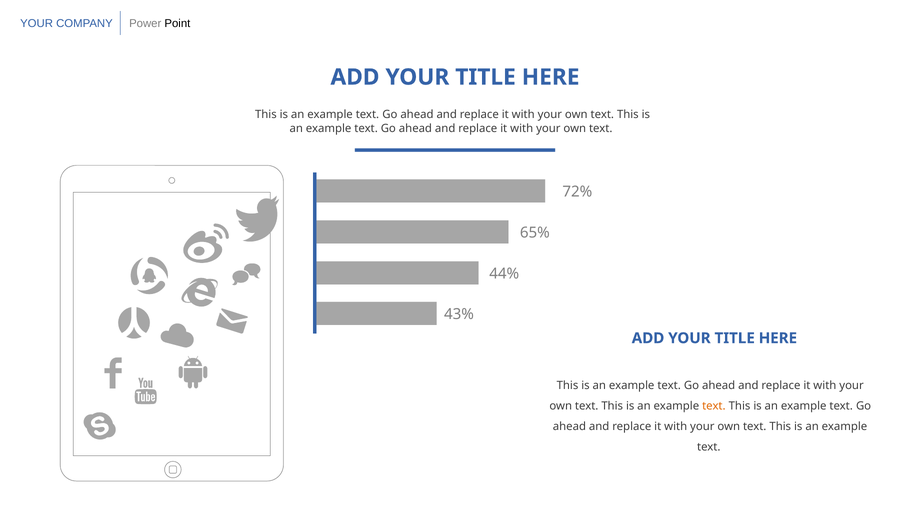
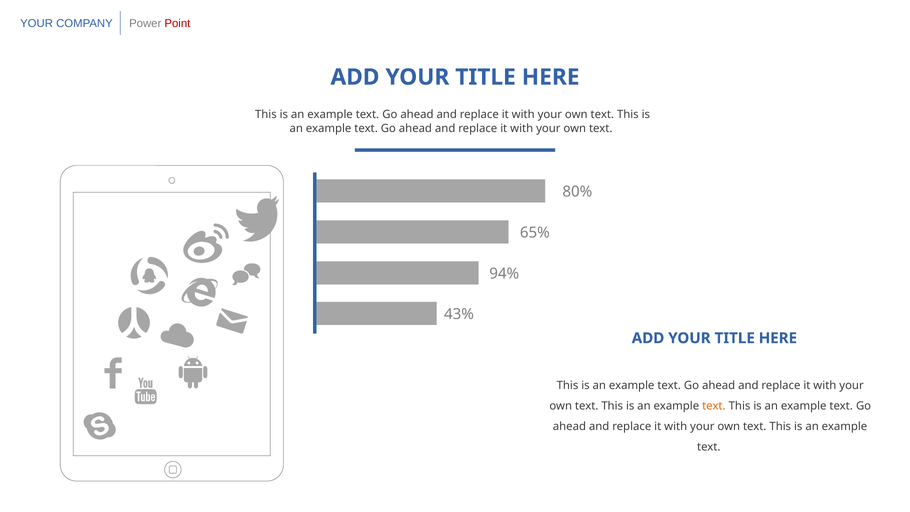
Point colour: black -> red (177, 24)
72%: 72% -> 80% (577, 192)
44%: 44% -> 94% (504, 274)
